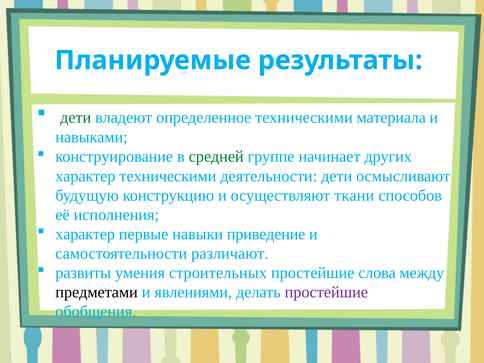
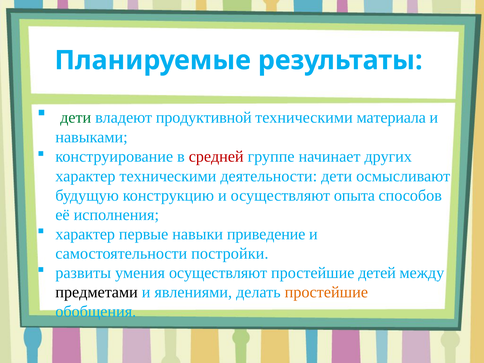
определенное: определенное -> продуктивной (204, 117)
средней colour: green -> red (216, 157)
ткани: ткани -> опыта (354, 195)
различают: различают -> постройки (230, 253)
умения строительных: строительных -> осуществляют (218, 273)
слова: слова -> детей (377, 273)
простейшие colour: purple -> orange (326, 292)
